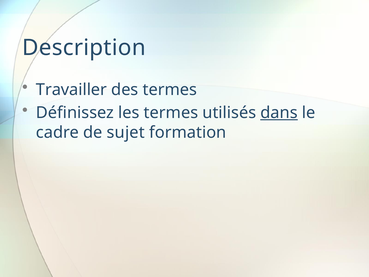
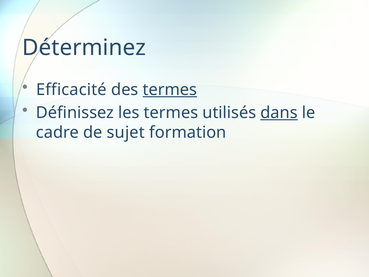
Description: Description -> Déterminez (84, 48)
Travailler: Travailler -> Efficacité (71, 90)
termes underline: none -> present (170, 90)
